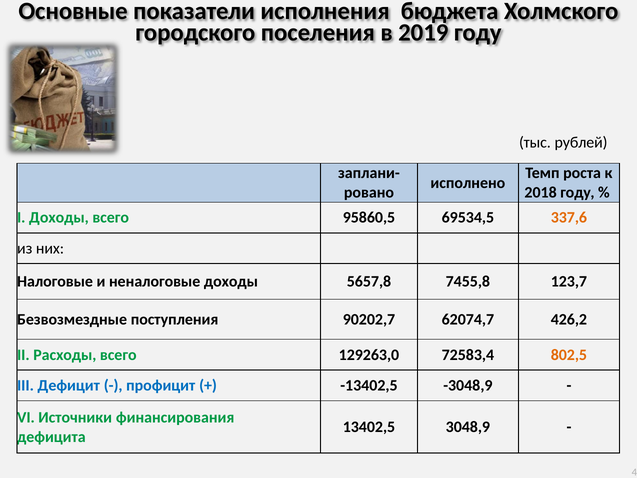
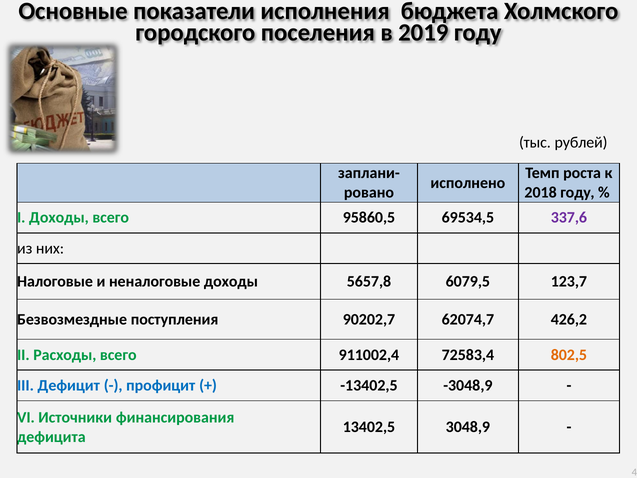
337,6 colour: orange -> purple (569, 218)
7455,8: 7455,8 -> 6079,5 (468, 281)
129263,0: 129263,0 -> 911002,4 (369, 355)
